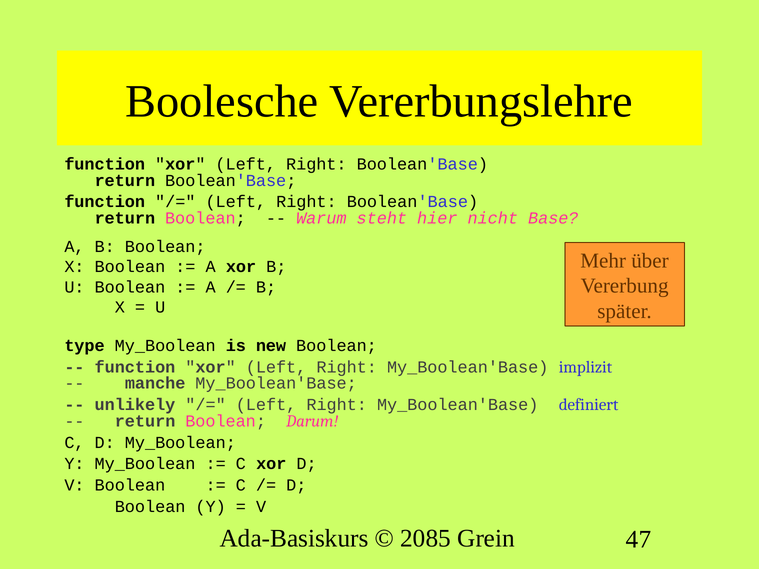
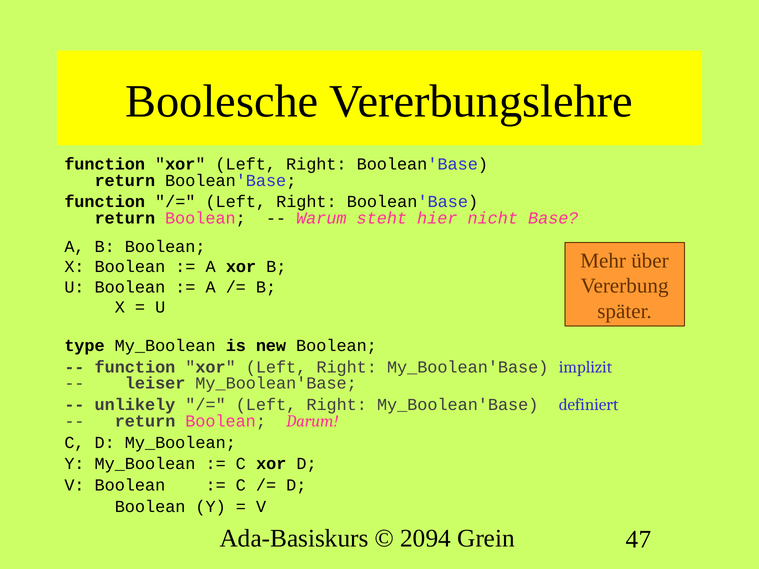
manche: manche -> leiser (155, 384)
2085: 2085 -> 2094 (426, 539)
